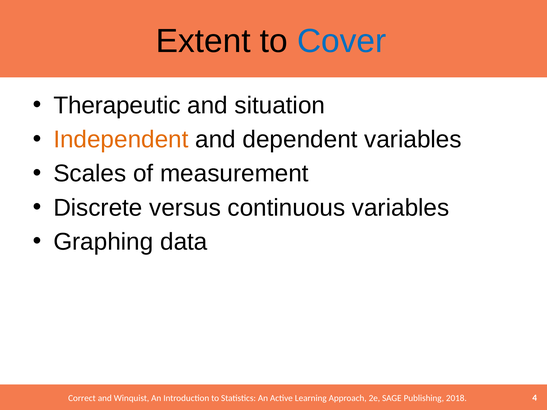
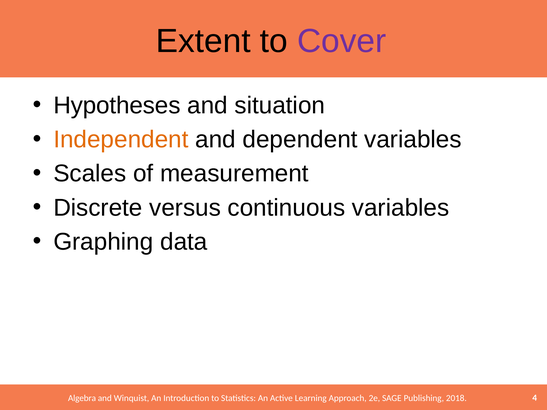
Cover colour: blue -> purple (342, 41)
Therapeutic: Therapeutic -> Hypotheses (117, 106)
Correct: Correct -> Algebra (82, 398)
